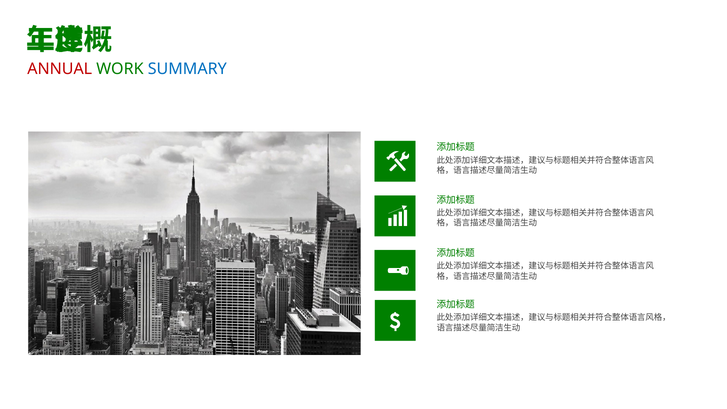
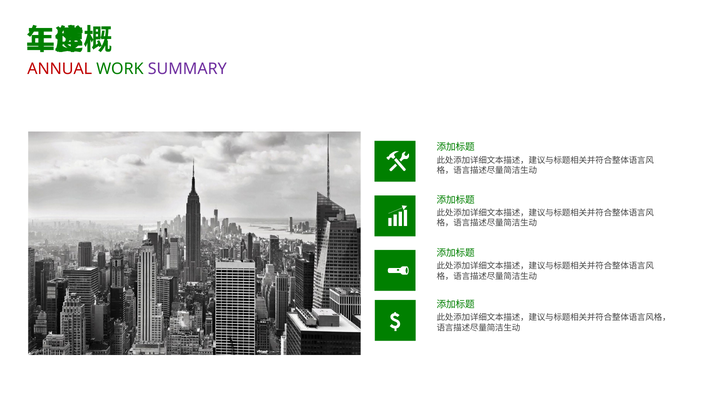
SUMMARY colour: blue -> purple (187, 69)
